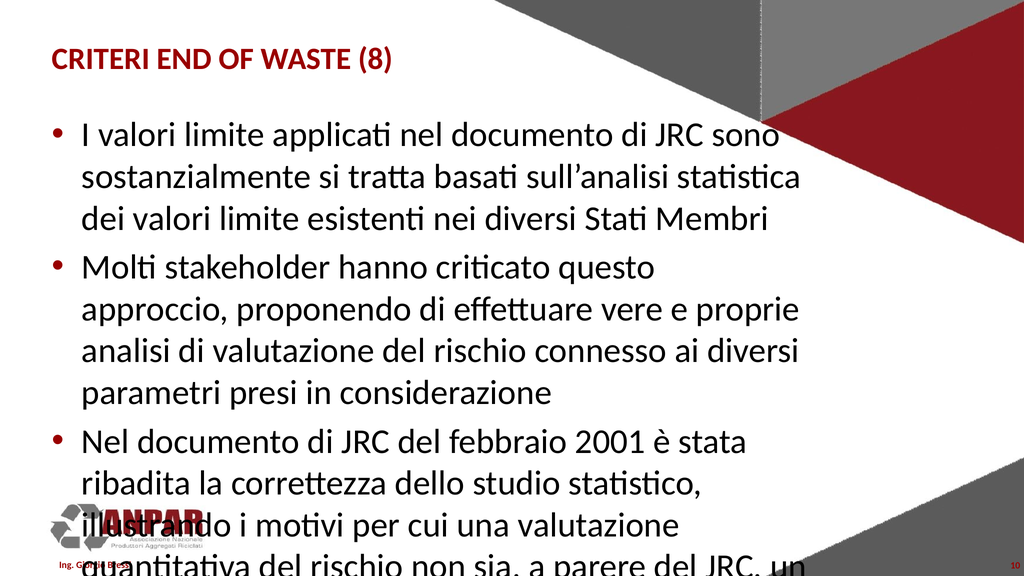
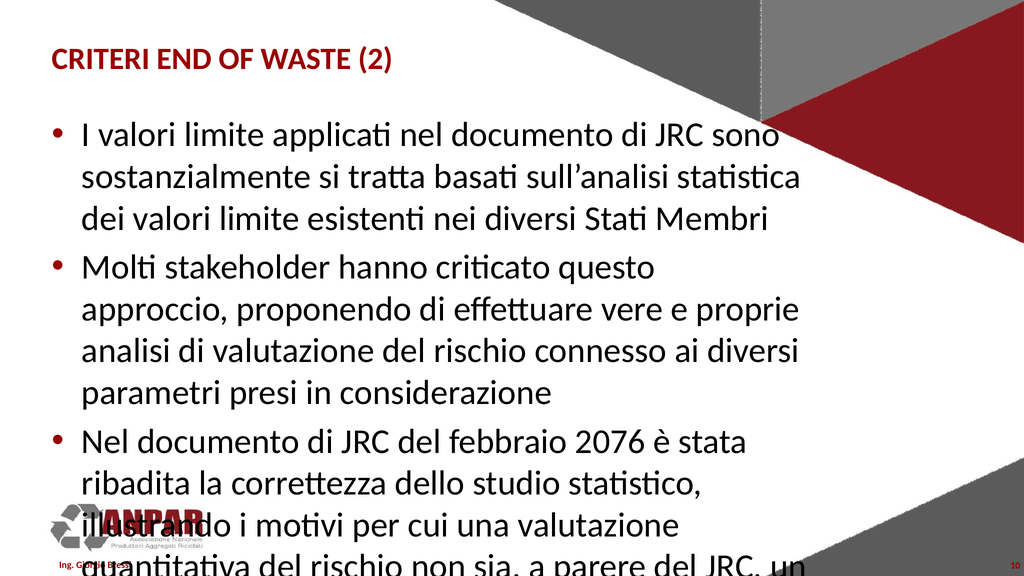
8: 8 -> 2 (376, 59)
2001: 2001 -> 2076 (610, 442)
